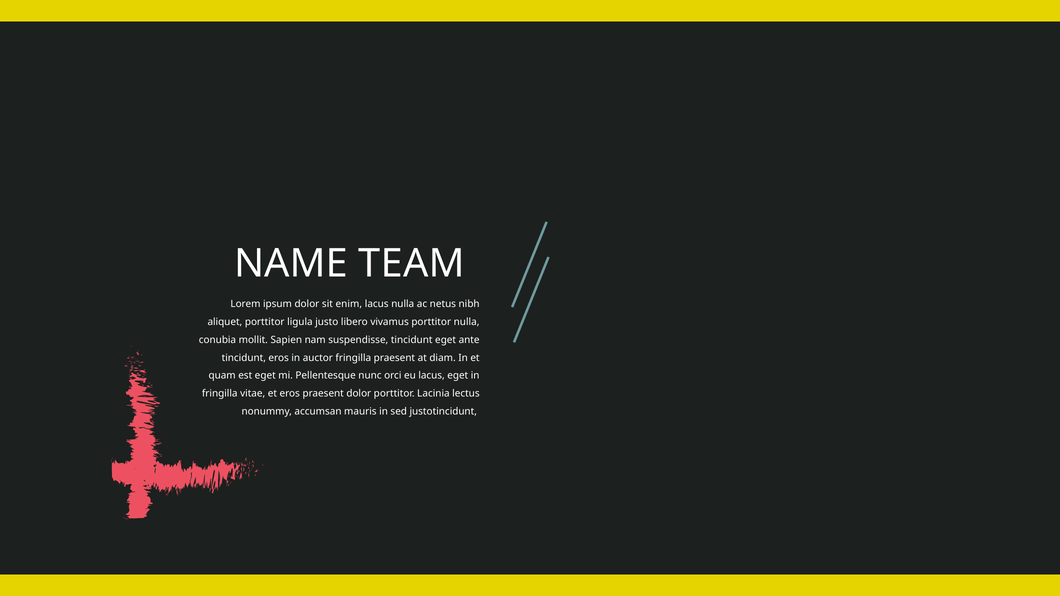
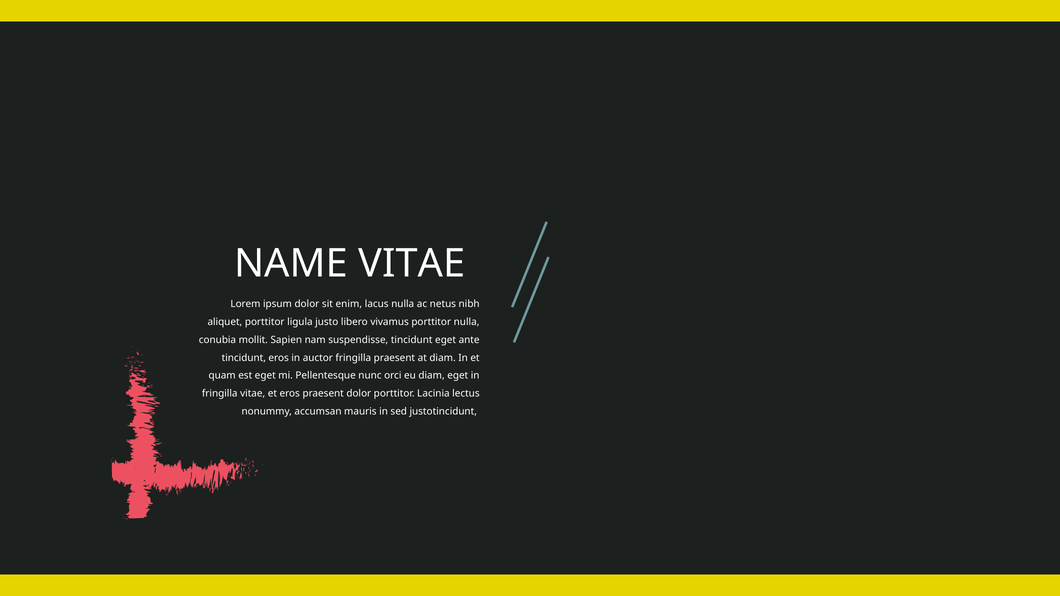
NAME TEAM: TEAM -> VITAE (412, 264)
eu lacus: lacus -> diam (432, 376)
